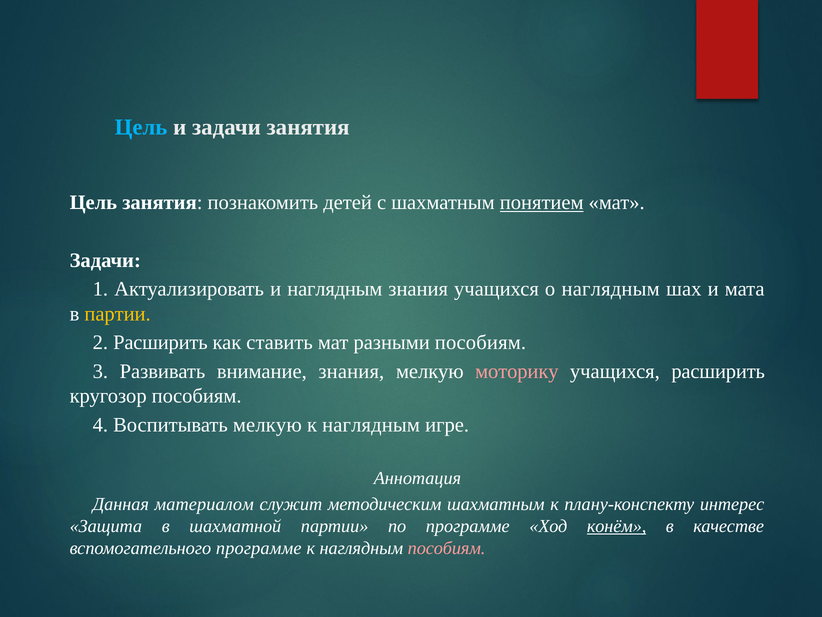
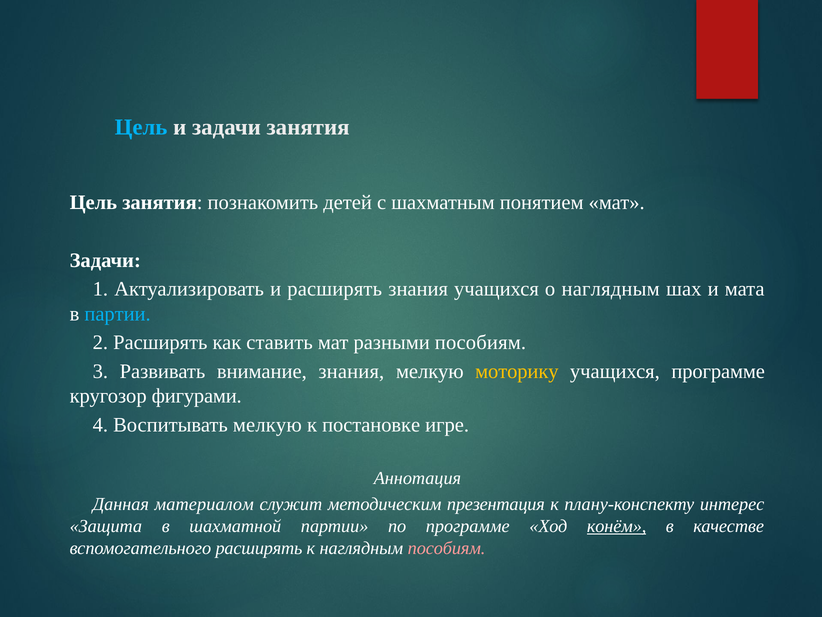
понятием underline: present -> none (542, 202)
и наглядным: наглядным -> расширять (335, 289)
партии colour: yellow -> light blue (118, 314)
2 Расширить: Расширить -> Расширять (160, 342)
моторику colour: pink -> yellow (517, 371)
учащихся расширить: расширить -> программе (718, 371)
кругозор пособиям: пособиям -> фигурами (197, 396)
наглядным: наглядным -> постановке (371, 425)
методическим шахматным: шахматным -> презентация (496, 504)
вспомогательного программе: программе -> расширять (259, 548)
